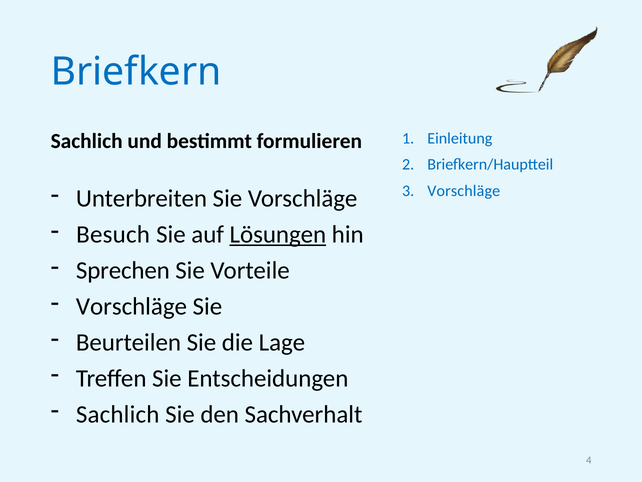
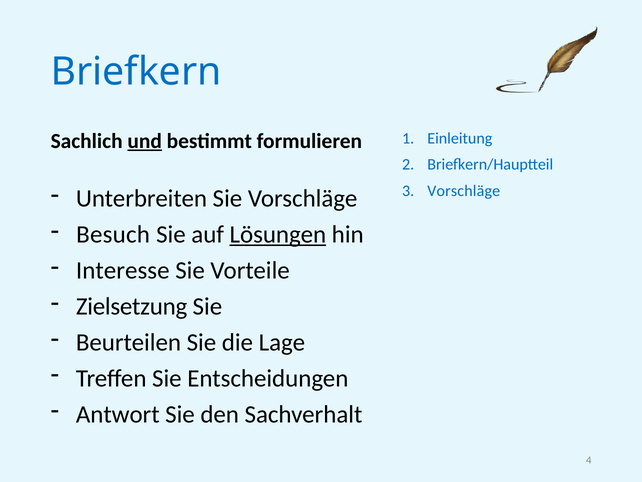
und underline: none -> present (145, 141)
Sprechen: Sprechen -> Interesse (123, 270)
Vorschläge: Vorschläge -> Zielsetzung (132, 306)
Sachlich: Sachlich -> Antwort (118, 414)
